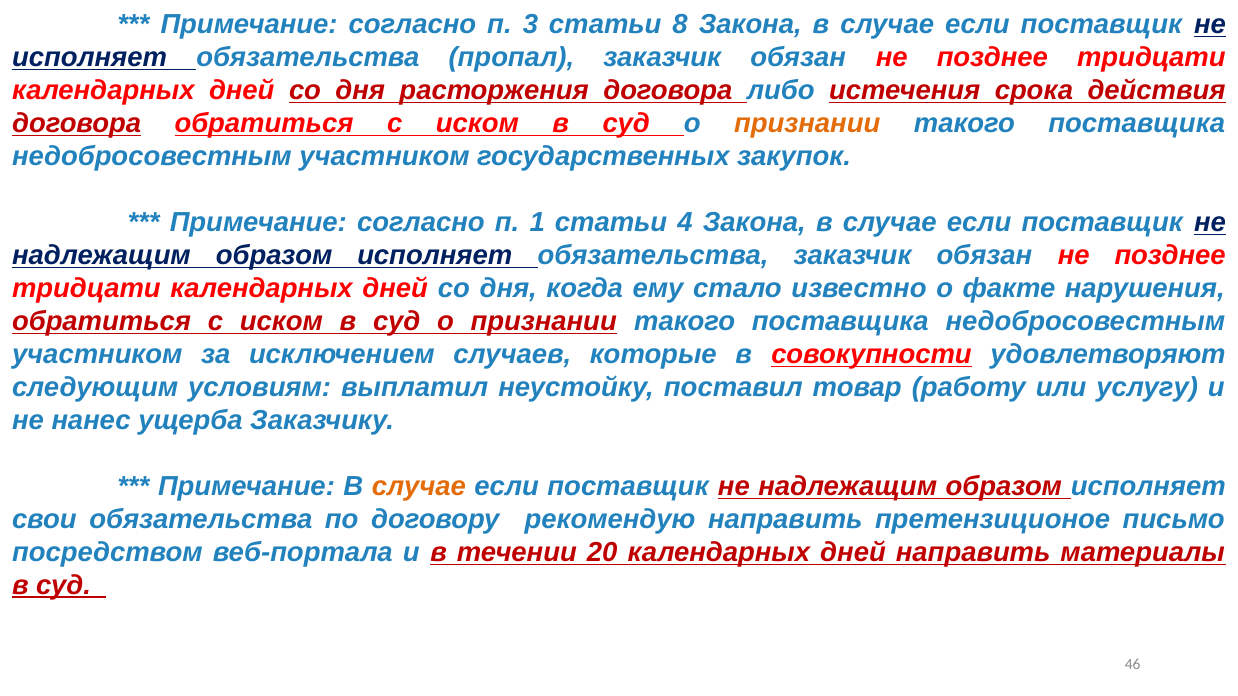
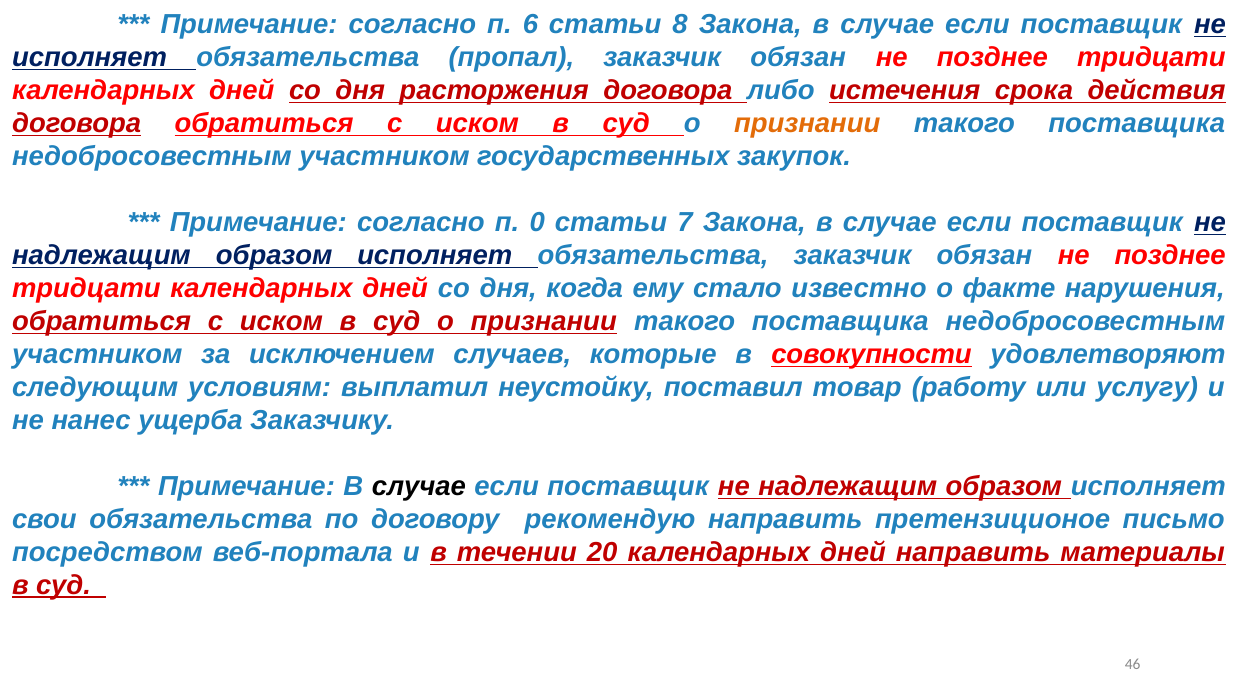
3: 3 -> 6 (530, 24)
1: 1 -> 0 (537, 222)
4: 4 -> 7 (685, 222)
случае colour: orange -> black (419, 486)
